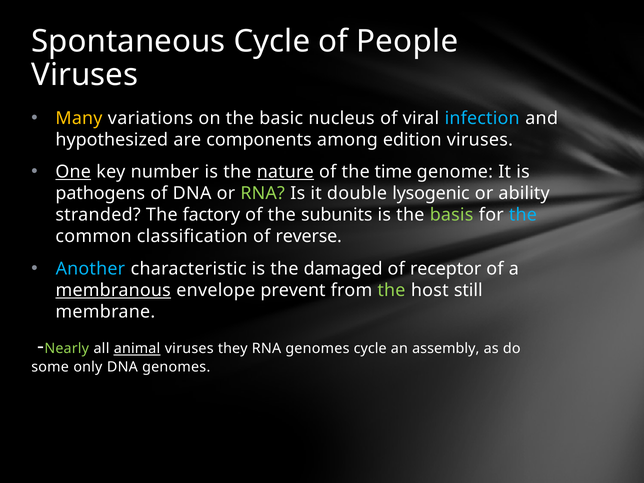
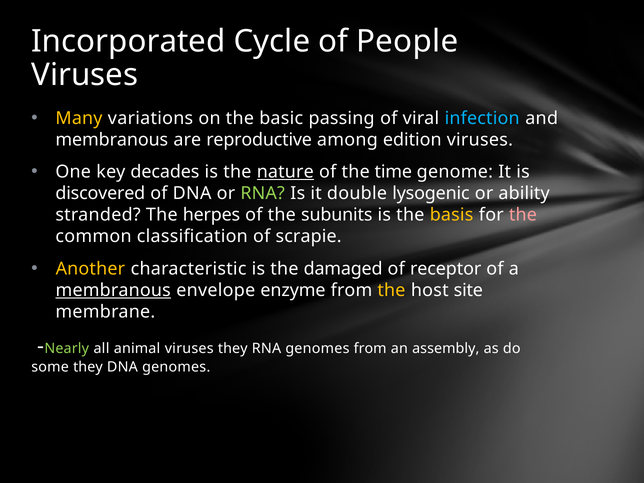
Spontaneous: Spontaneous -> Incorporated (128, 41)
nucleus: nucleus -> passing (342, 118)
hypothesized: hypothesized -> membranous (112, 140)
components: components -> reproductive (259, 140)
One underline: present -> none (73, 172)
number: number -> decades (165, 172)
pathogens: pathogens -> discovered (100, 194)
factory: factory -> herpes (211, 215)
basis colour: light green -> yellow (452, 215)
the colour: light blue -> pink (523, 215)
reverse: reverse -> scrapie (309, 237)
Another colour: light blue -> yellow (90, 269)
prevent: prevent -> enzyme (293, 290)
the colour: light green -> yellow (391, 290)
still: still -> site (468, 290)
animal underline: present -> none (137, 349)
genomes cycle: cycle -> from (370, 349)
some only: only -> they (88, 367)
